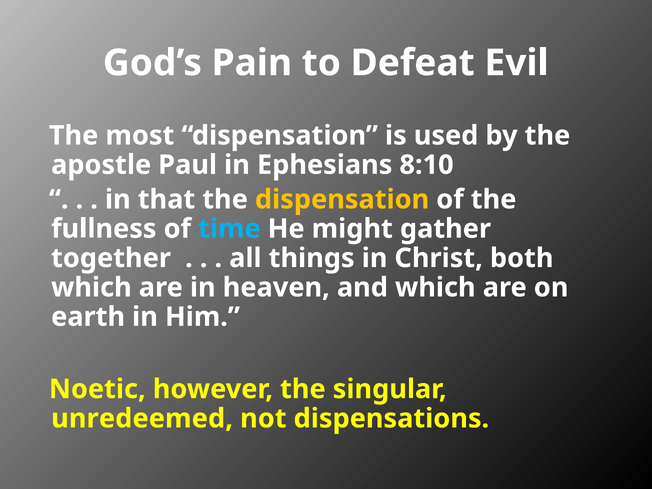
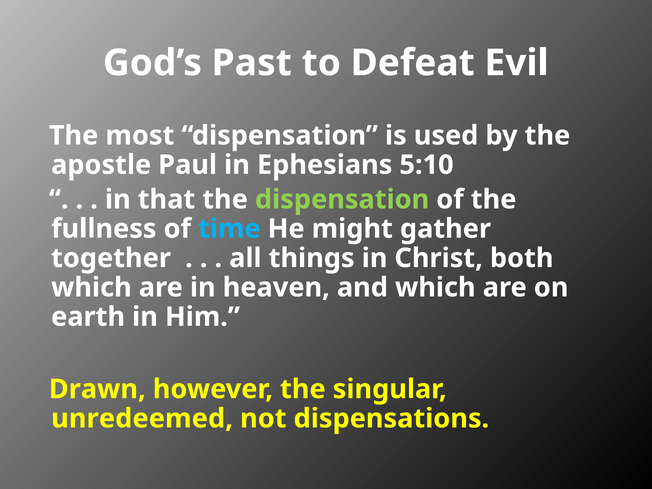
Pain: Pain -> Past (252, 63)
8:10: 8:10 -> 5:10 (427, 165)
dispensation colour: yellow -> light green (342, 199)
Noetic: Noetic -> Drawn (97, 389)
